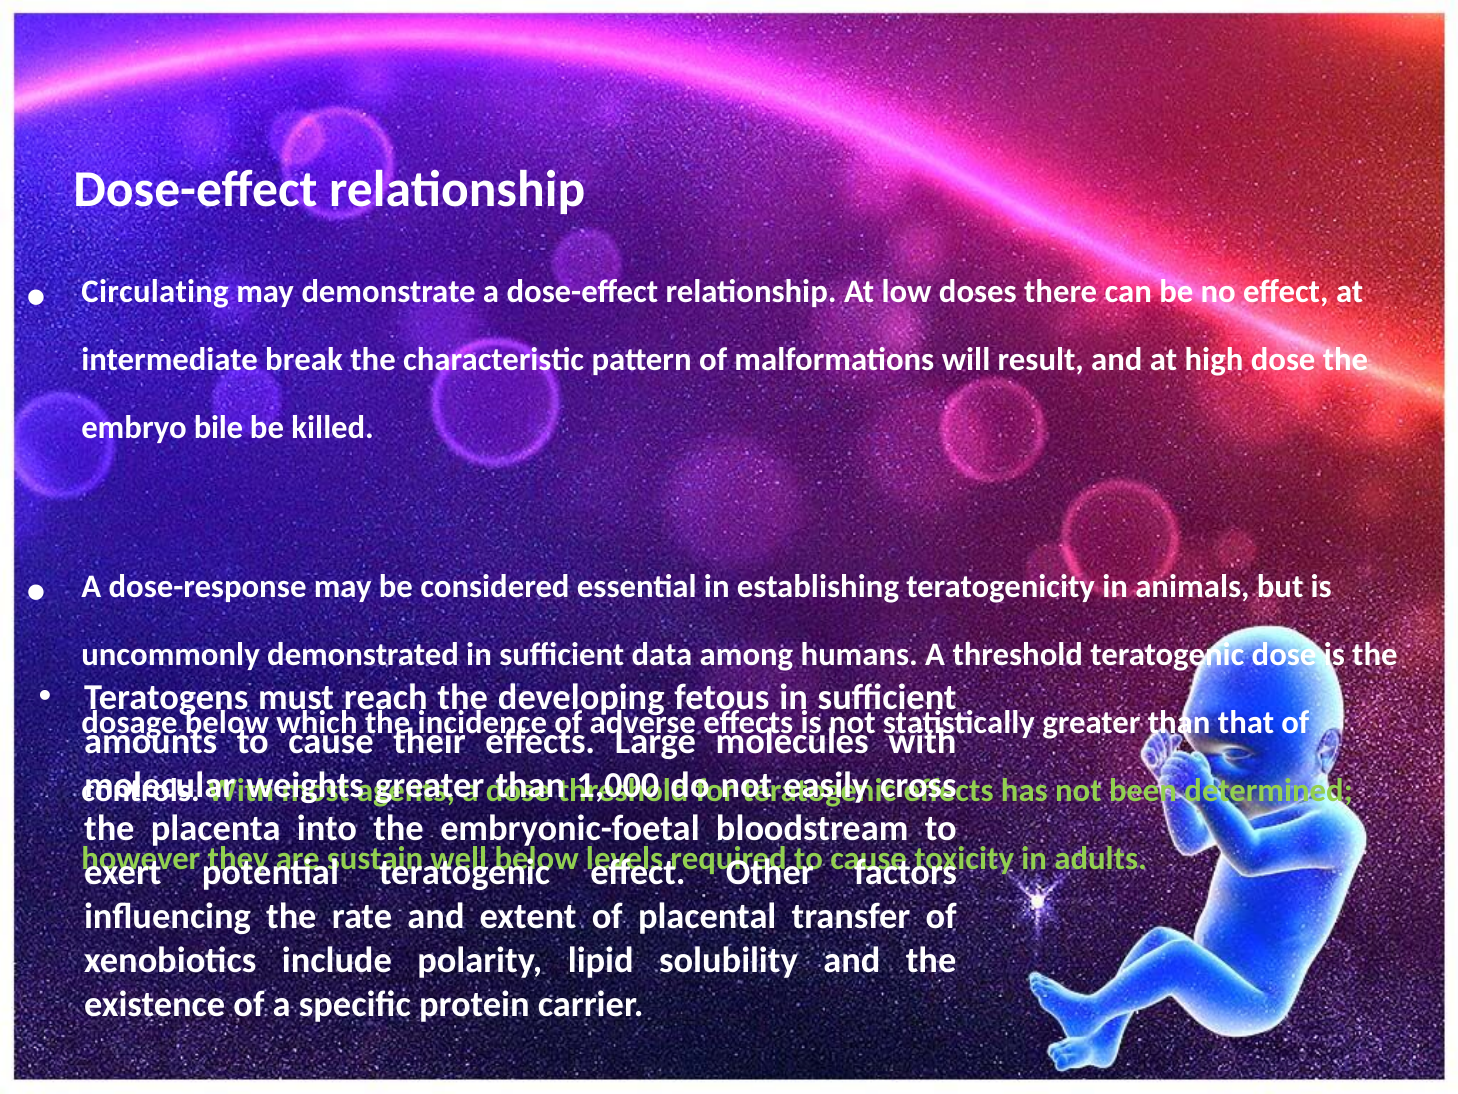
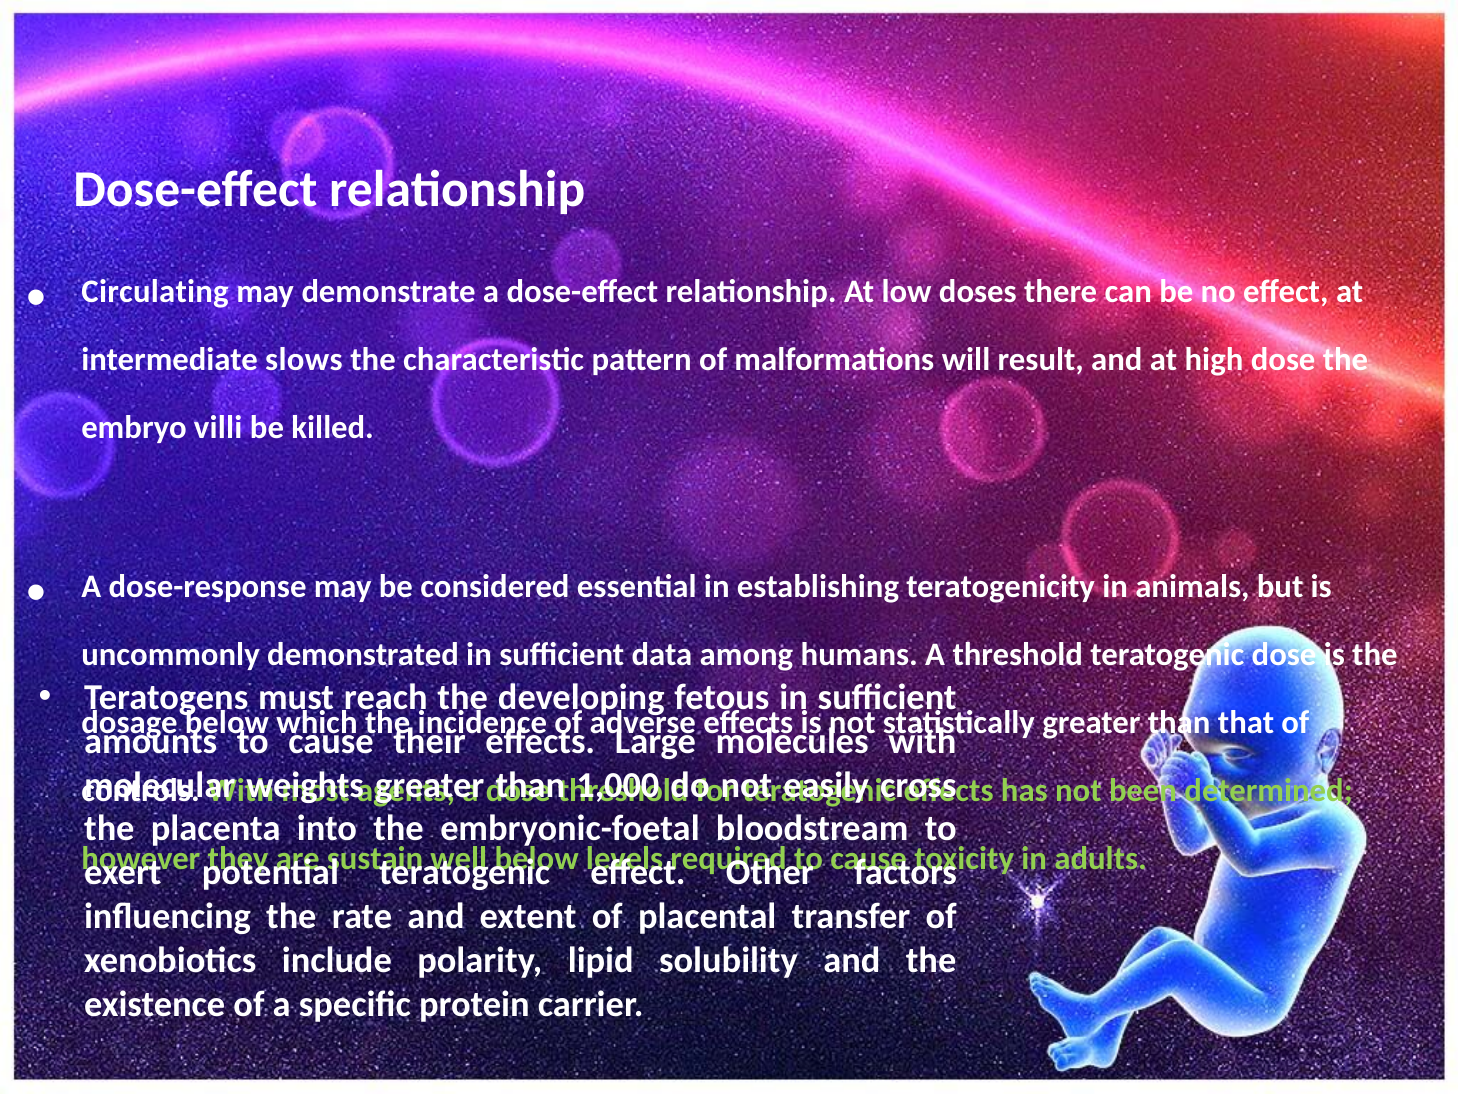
break: break -> slows (304, 359)
bile: bile -> villi (218, 427)
